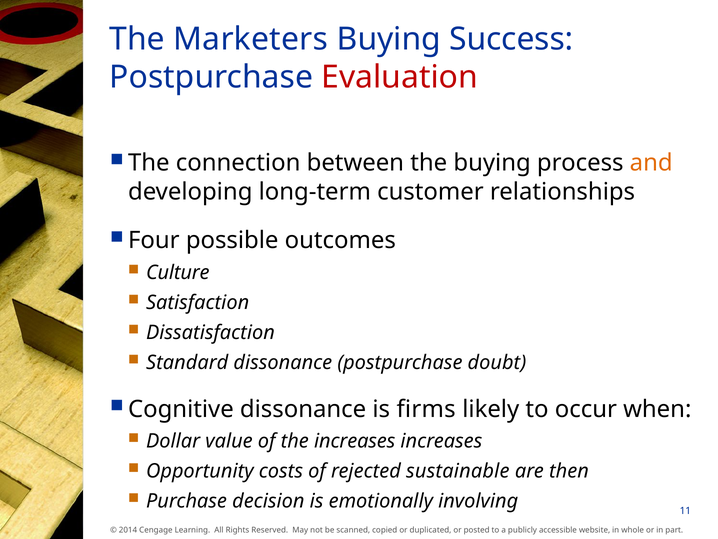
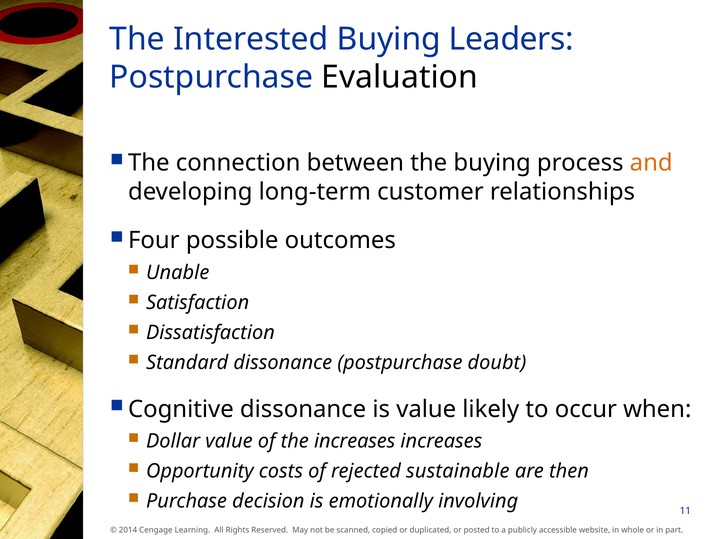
Marketers: Marketers -> Interested (251, 39)
Success: Success -> Leaders (511, 39)
Evaluation colour: red -> black (400, 77)
Culture: Culture -> Unable (178, 272)
is firms: firms -> value (426, 409)
